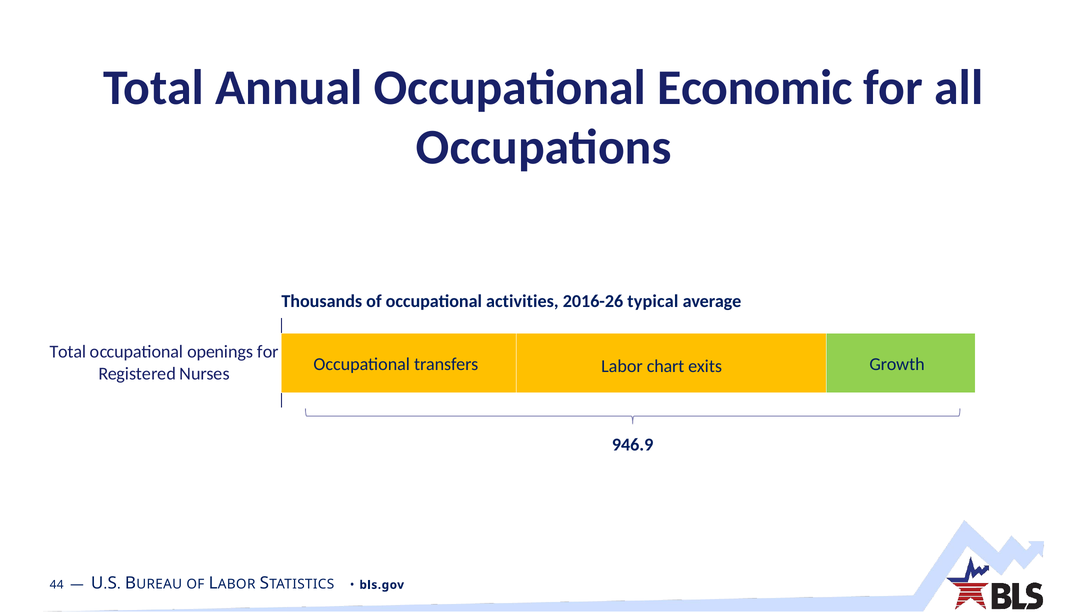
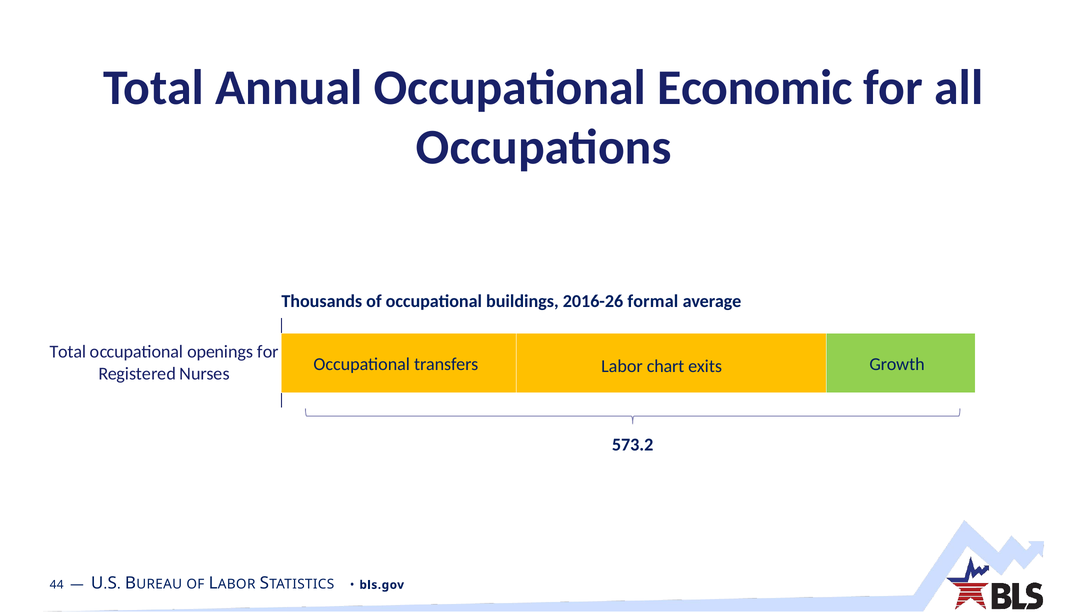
activities: activities -> buildings (522, 301)
typical: typical -> formal (653, 301)
946.9: 946.9 -> 573.2 (633, 445)
